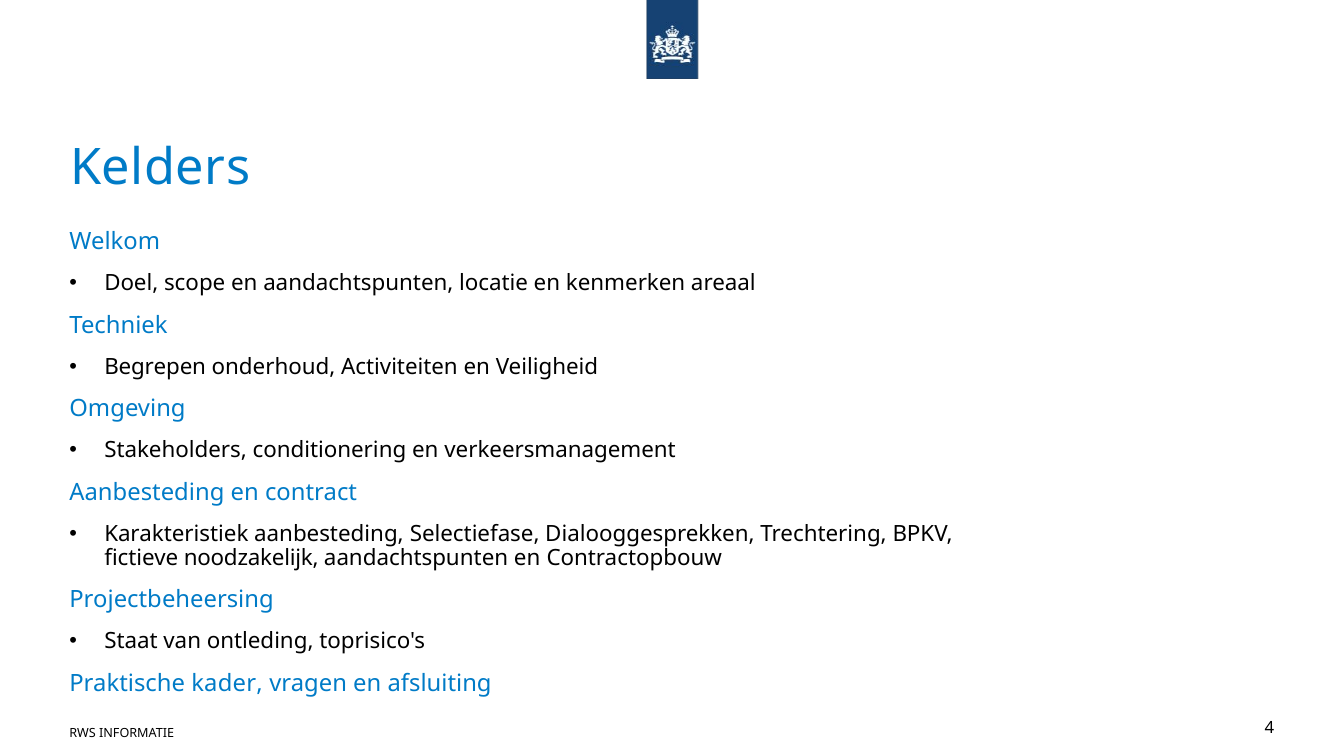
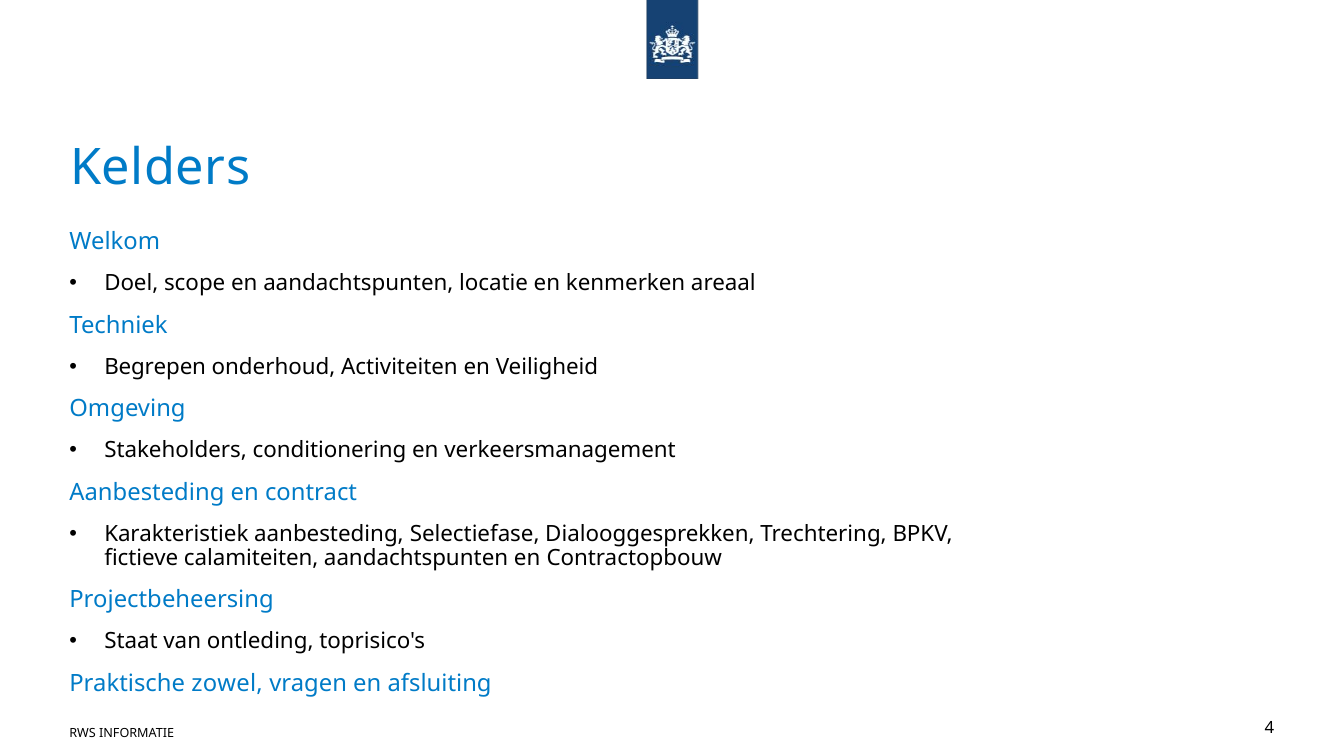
noodzakelijk: noodzakelijk -> calamiteiten (251, 558)
kader: kader -> zowel (227, 683)
